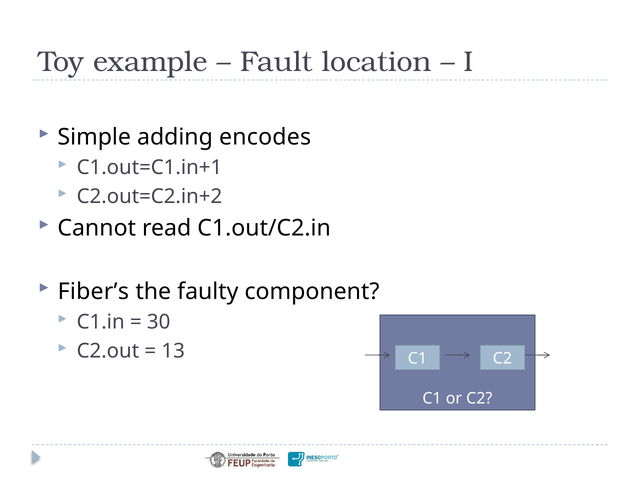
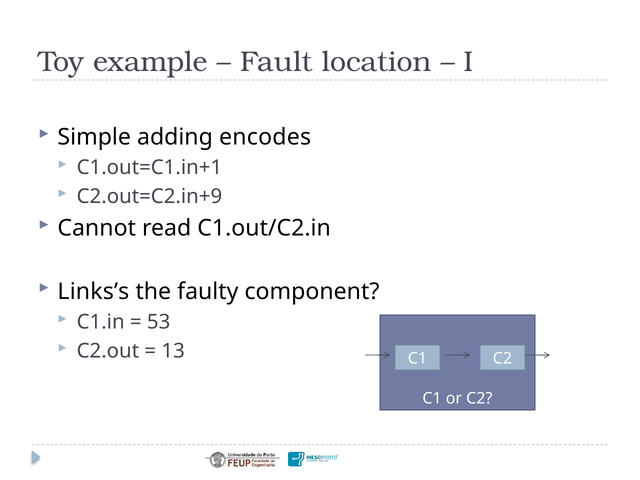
C2.out=C2.in+2: C2.out=C2.in+2 -> C2.out=C2.in+9 (149, 197)
Fiber’s: Fiber’s -> Links’s (93, 291)
30: 30 -> 53 (159, 322)
